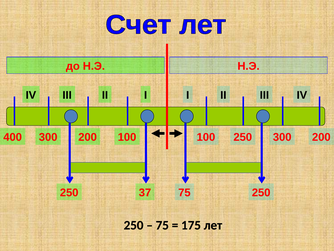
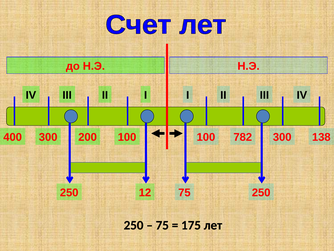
100 250: 250 -> 782 (243, 137)
300 200: 200 -> 138 (321, 137)
37: 37 -> 12 (145, 192)
